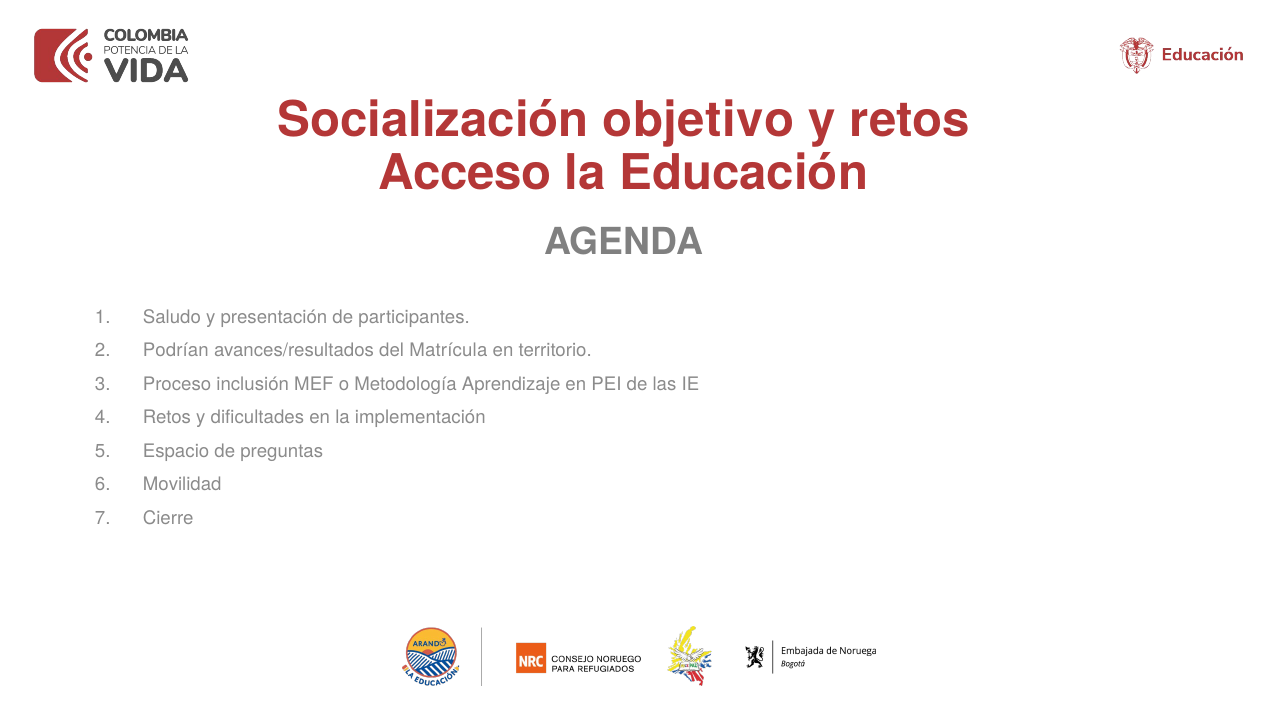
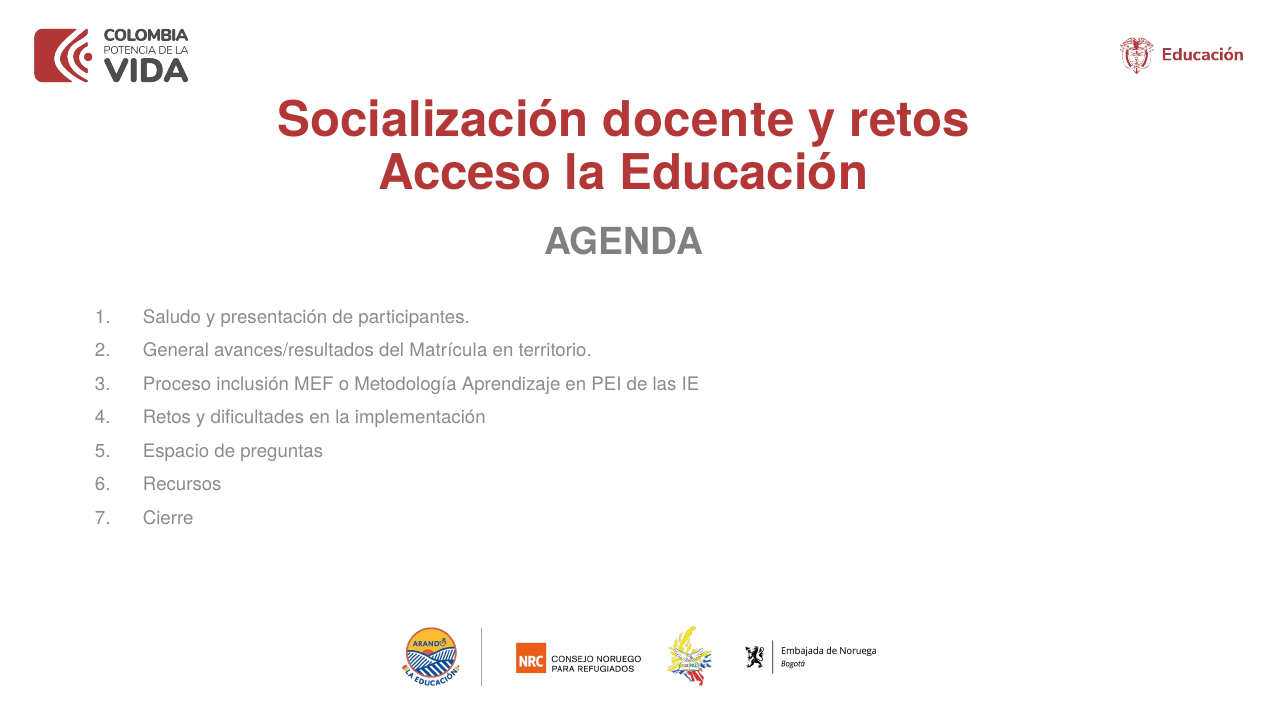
objetivo: objetivo -> docente (699, 120)
Podrían: Podrían -> General (176, 351)
Movilidad: Movilidad -> Recursos (182, 485)
